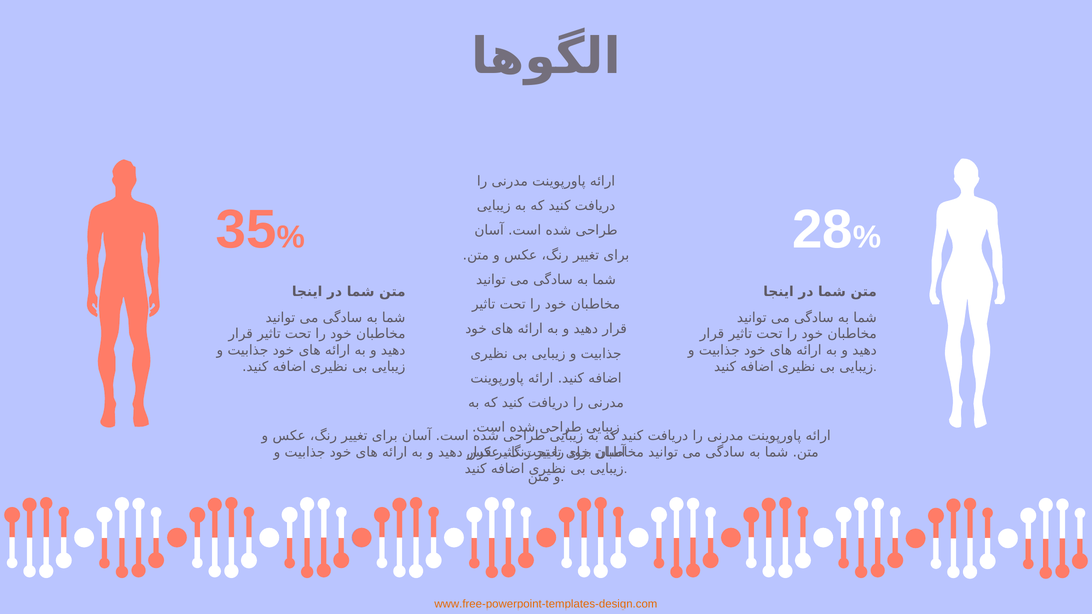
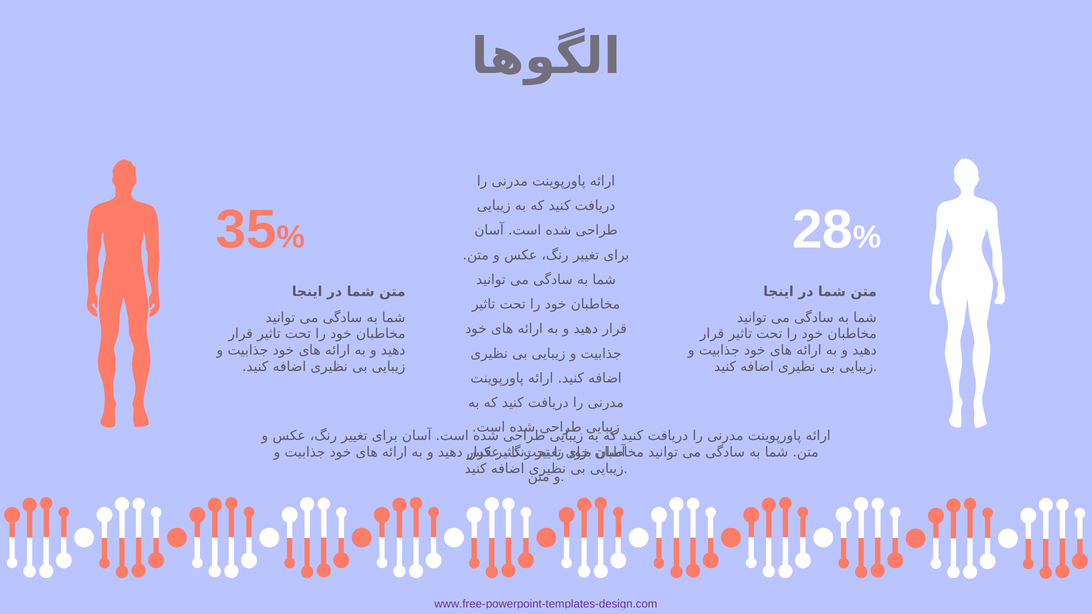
www.free-powerpoint-templates-design.com colour: orange -> purple (546, 604)
